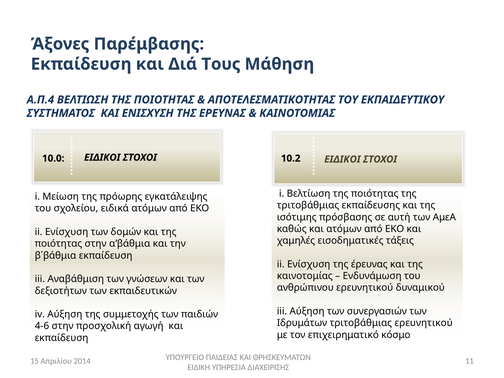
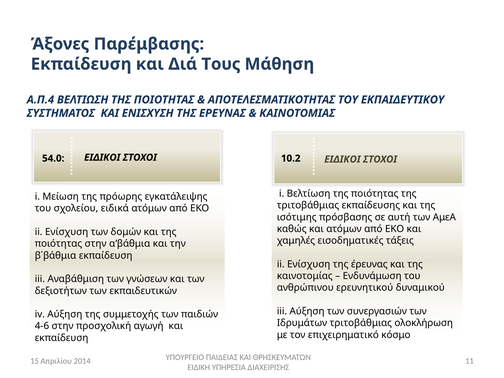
10.0: 10.0 -> 54.0 (53, 158)
τριτοβάθμιας ερευνητικού: ερευνητικού -> ολοκλήρωση (424, 323)
